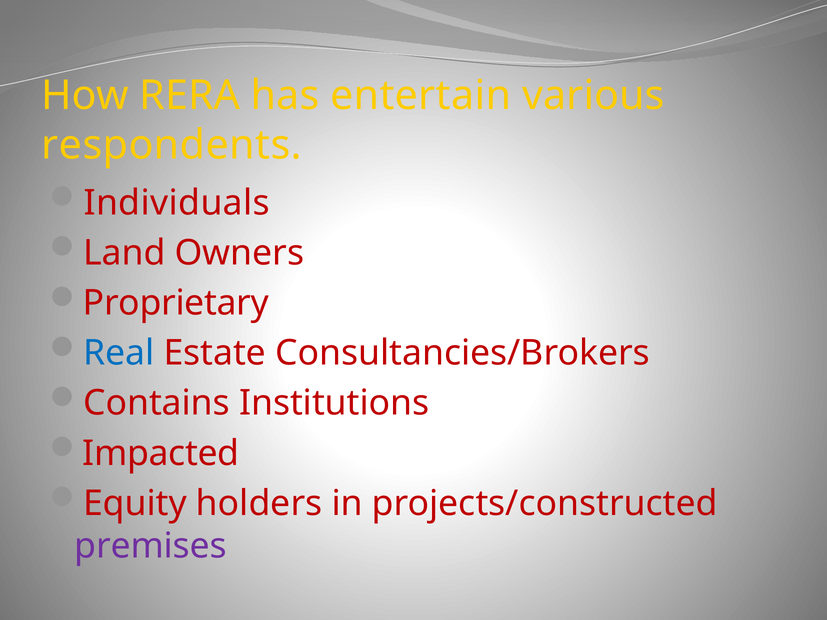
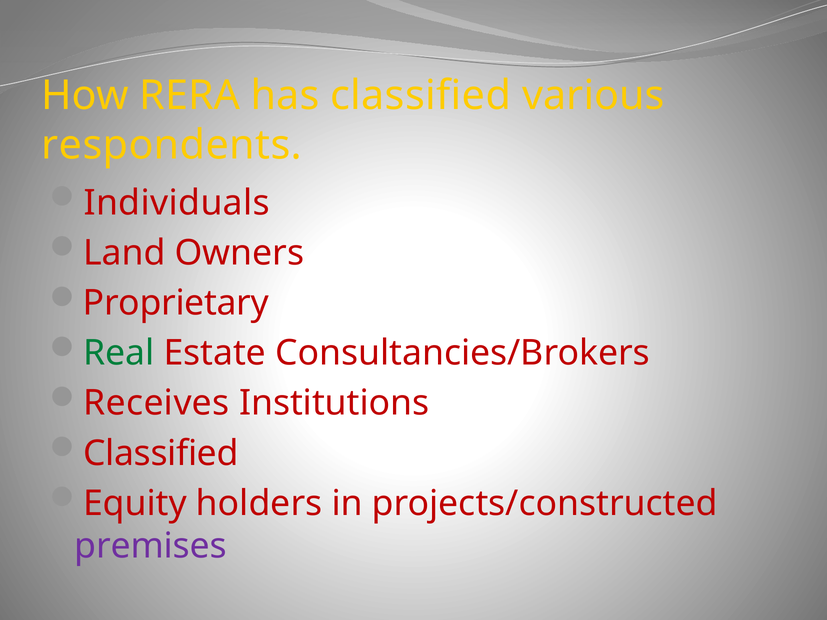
has entertain: entertain -> classified (421, 95)
Real colour: blue -> green (119, 353)
Contains: Contains -> Receives (156, 403)
Impacted: Impacted -> Classified (161, 454)
